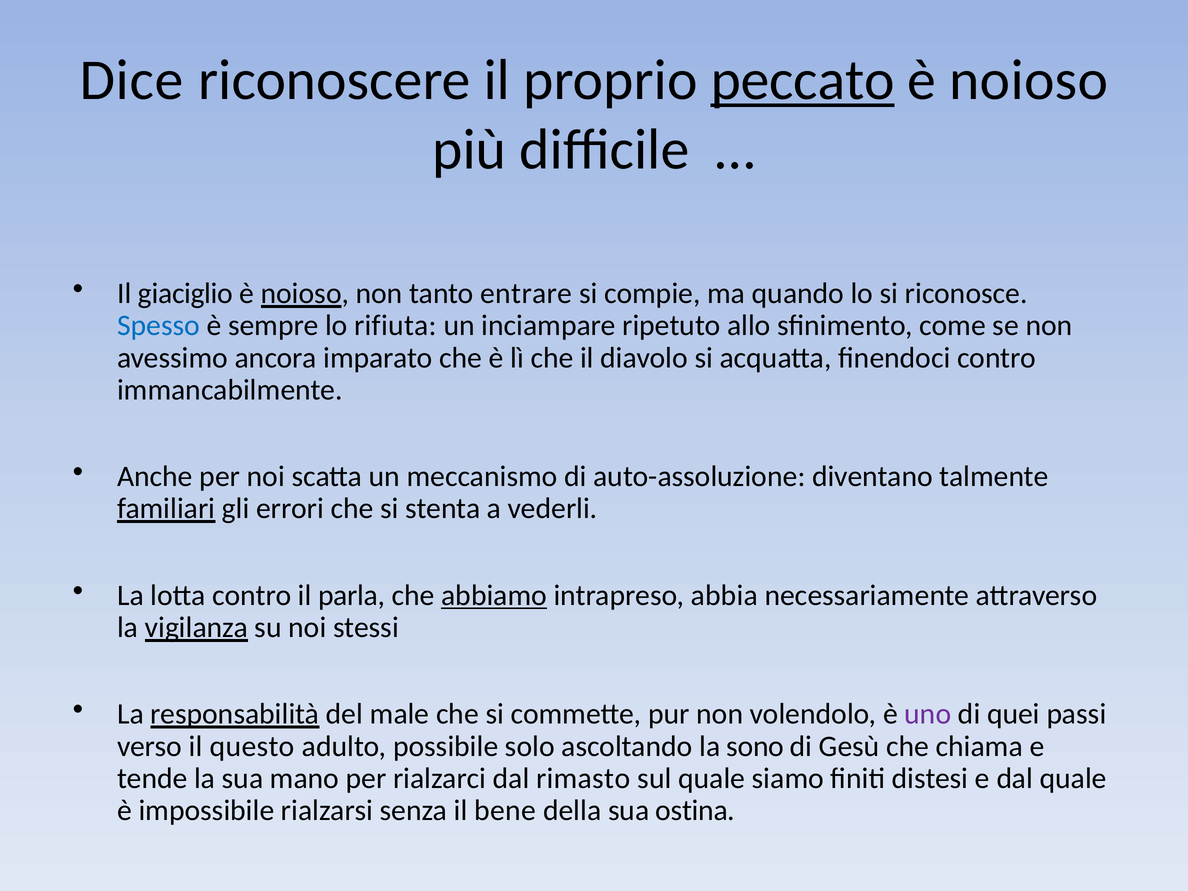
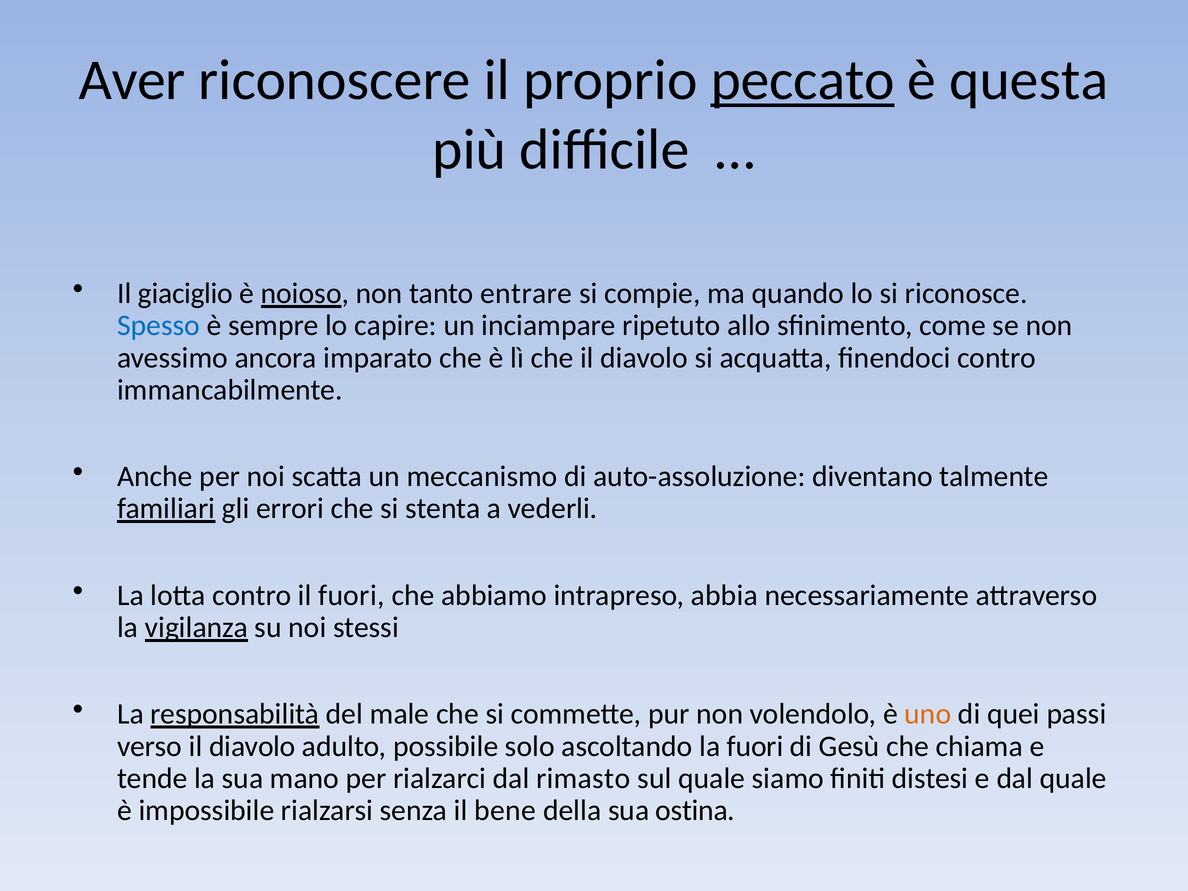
Dice: Dice -> Aver (132, 80)
noioso: noioso -> questa (1029, 80)
rifiuta: rifiuta -> capire (396, 326)
il parla: parla -> fuori (351, 595)
abbiamo underline: present -> none (494, 595)
uno colour: purple -> orange (928, 714)
verso il questo: questo -> diavolo (252, 746)
la sono: sono -> fuori (755, 746)
